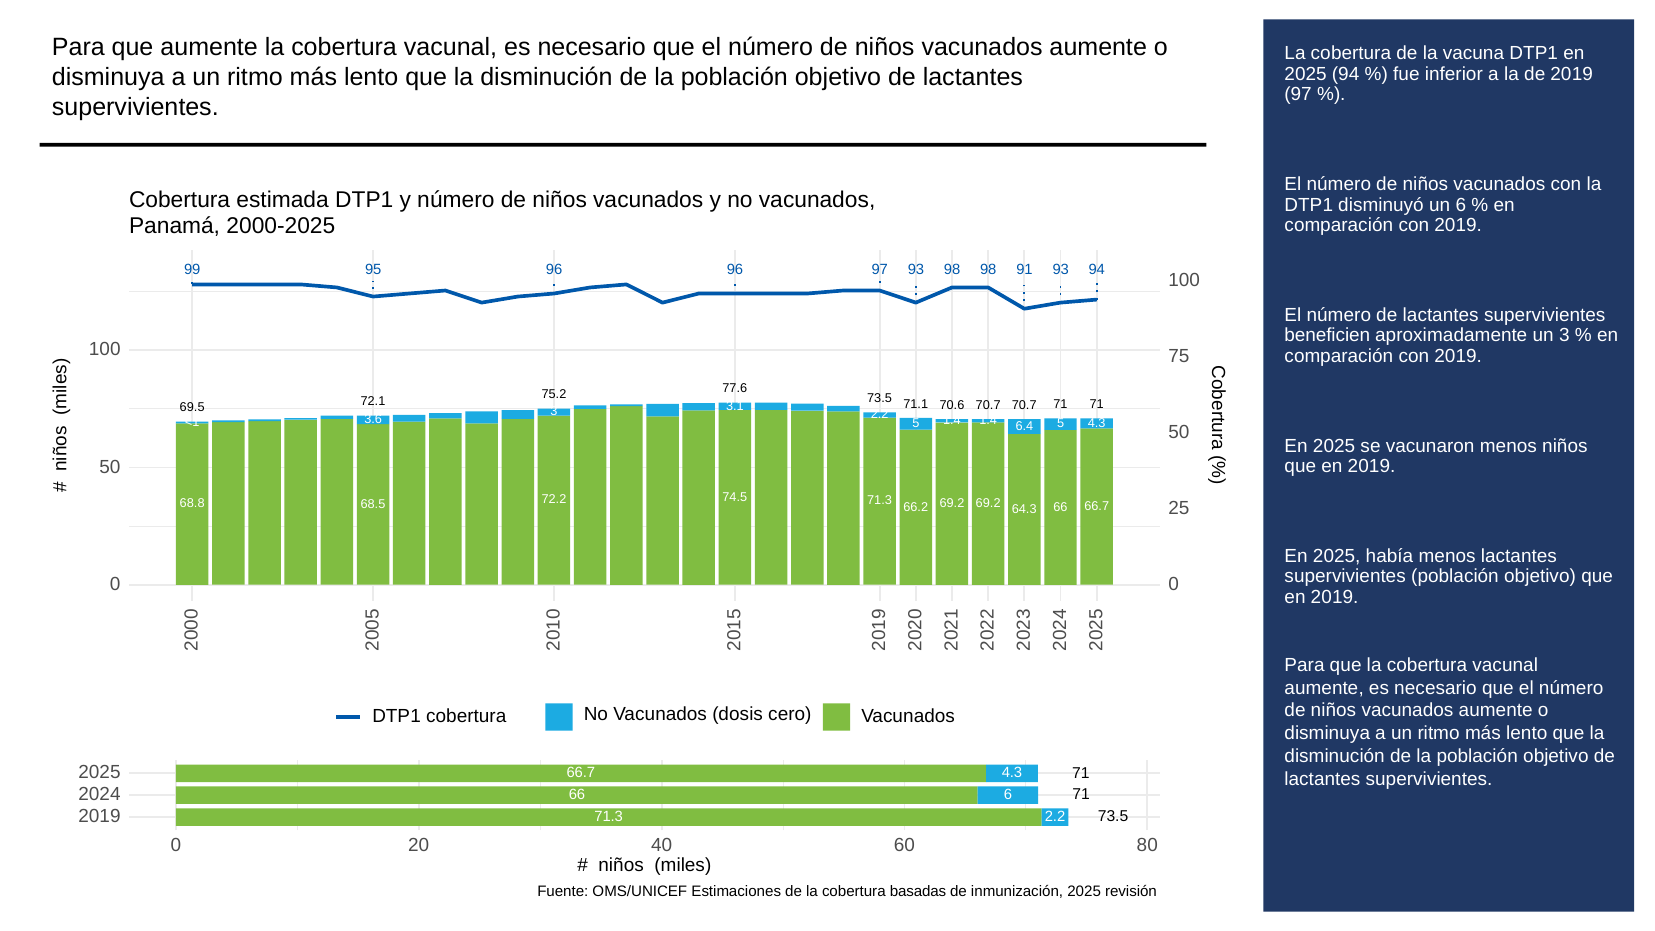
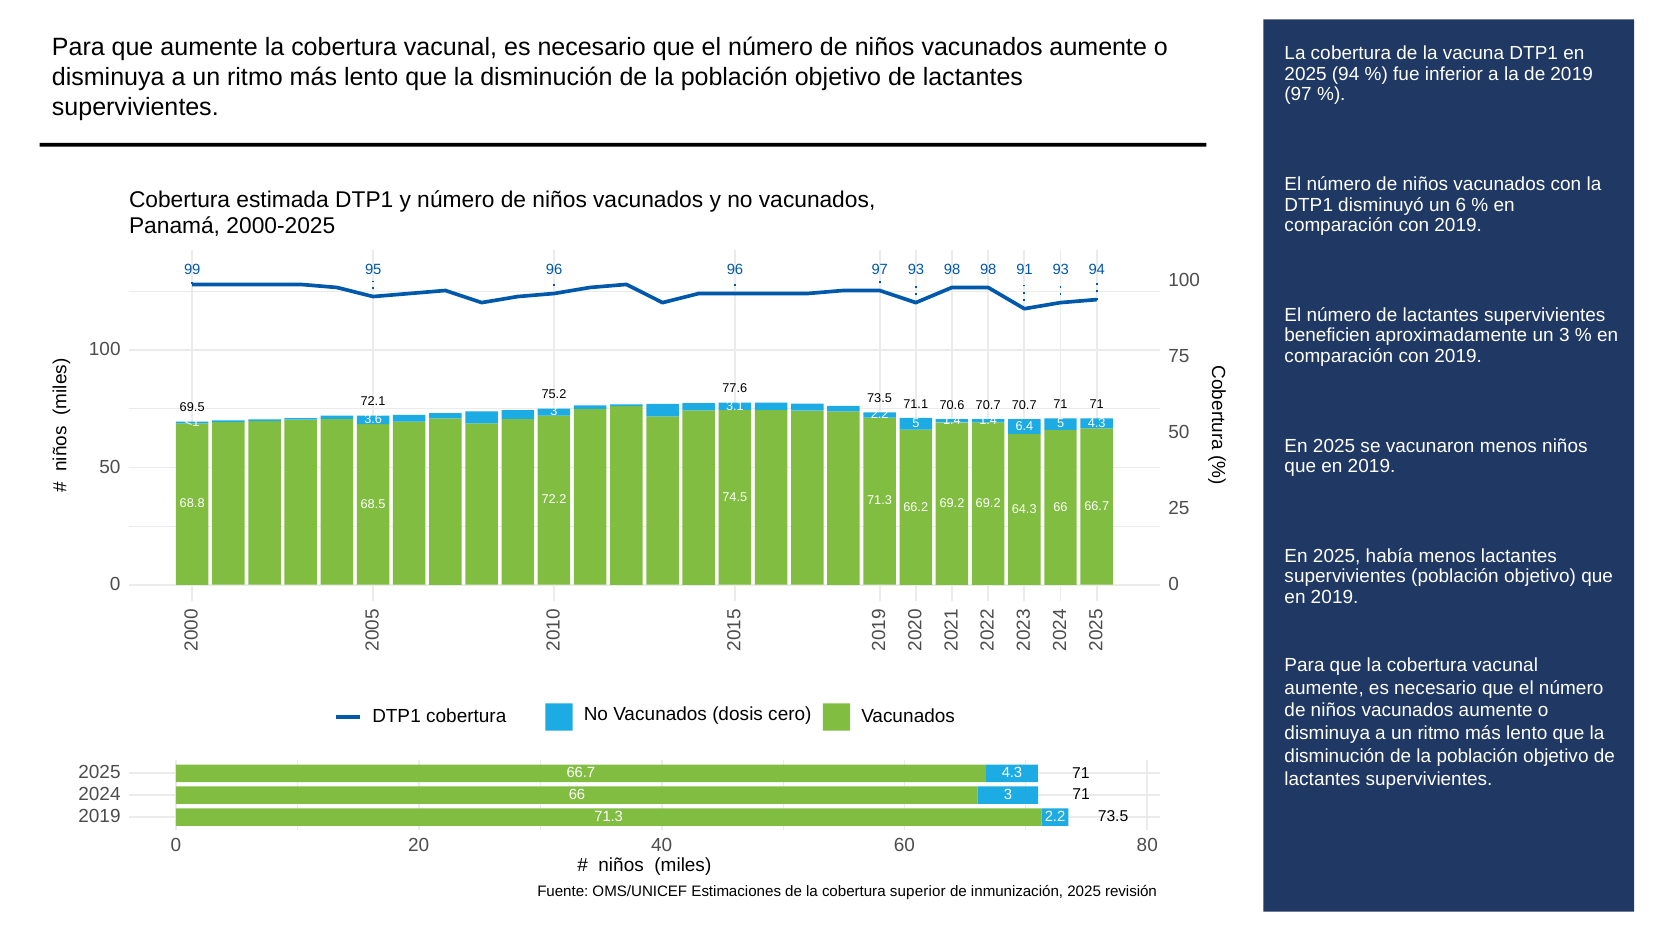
66 6: 6 -> 3 (1008, 795)
basadas: basadas -> superior (918, 892)
